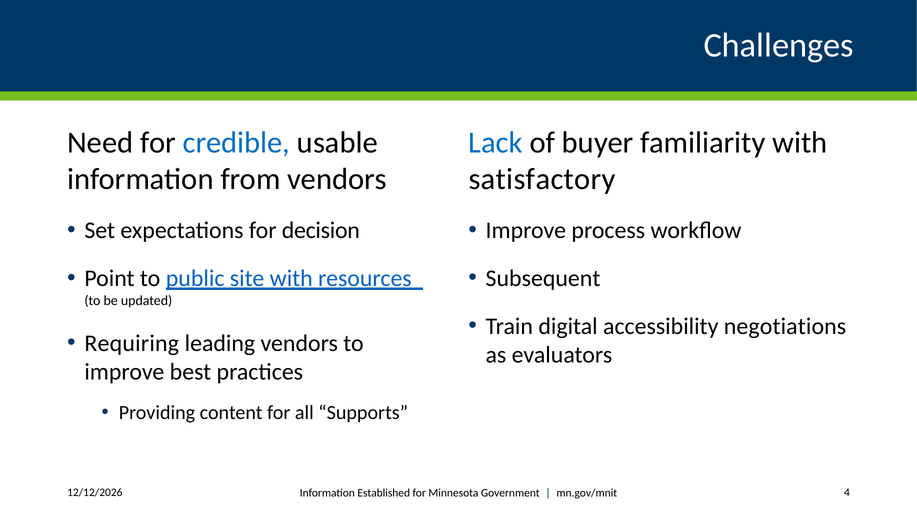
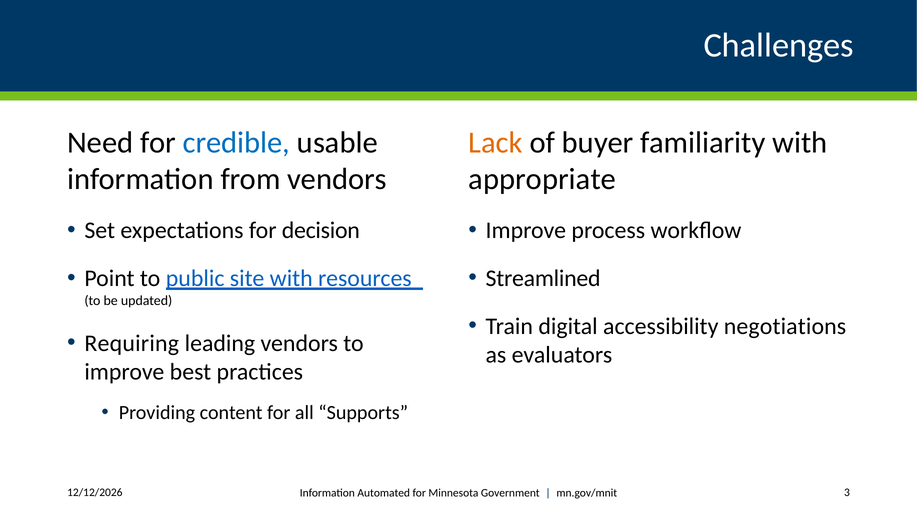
Lack colour: blue -> orange (496, 143)
satisfactory: satisfactory -> appropriate (542, 179)
Subsequent: Subsequent -> Streamlined (543, 278)
Established: Established -> Automated (384, 493)
4: 4 -> 3 (847, 493)
